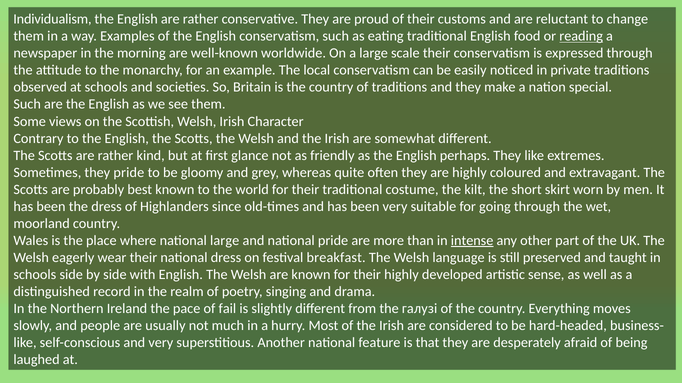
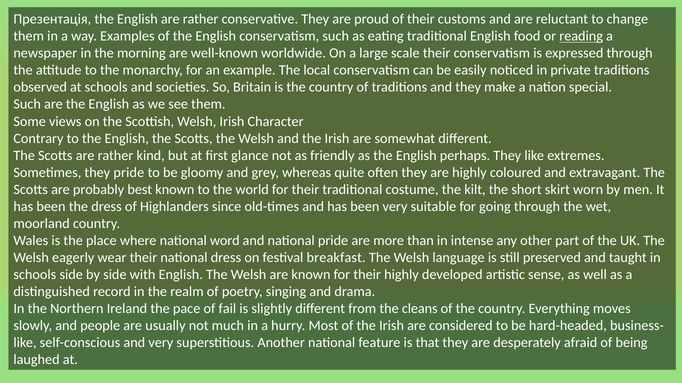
Individualism: Individualism -> Презентація (52, 19)
national large: large -> word (225, 241)
intense underline: present -> none (472, 241)
галузі: галузі -> cleans (420, 309)
